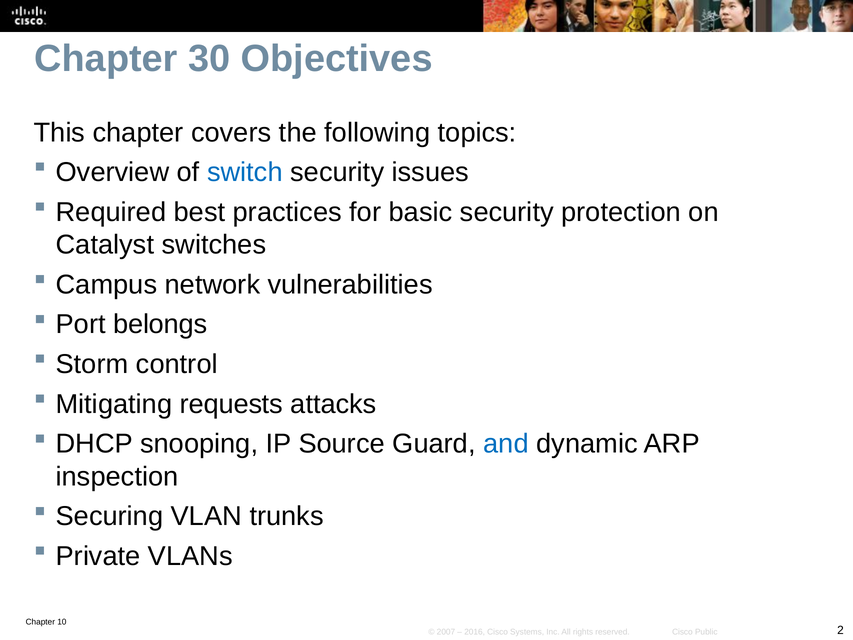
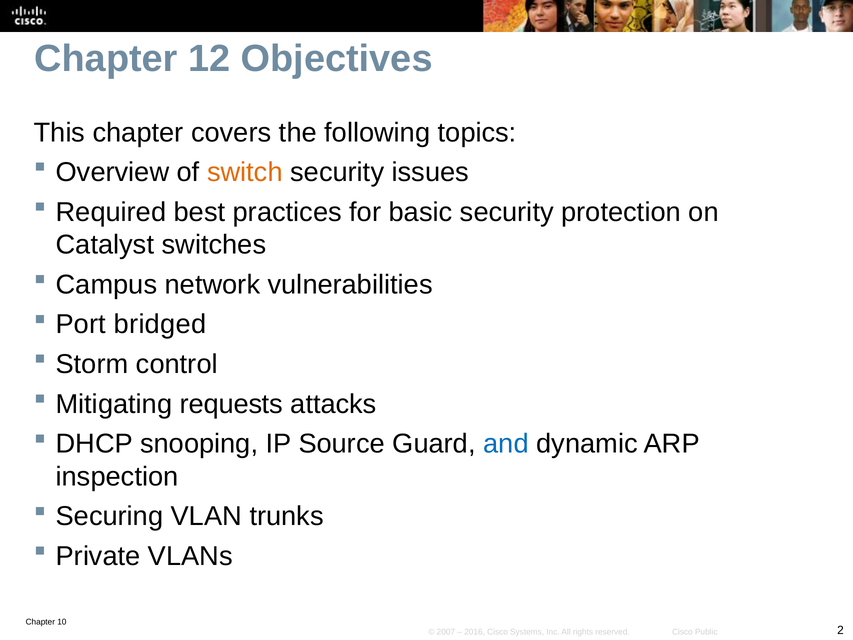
30: 30 -> 12 (209, 59)
switch colour: blue -> orange (245, 172)
belongs: belongs -> bridged (160, 324)
